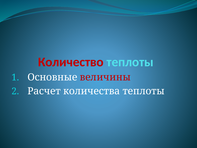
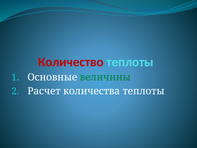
величины colour: red -> green (105, 77)
